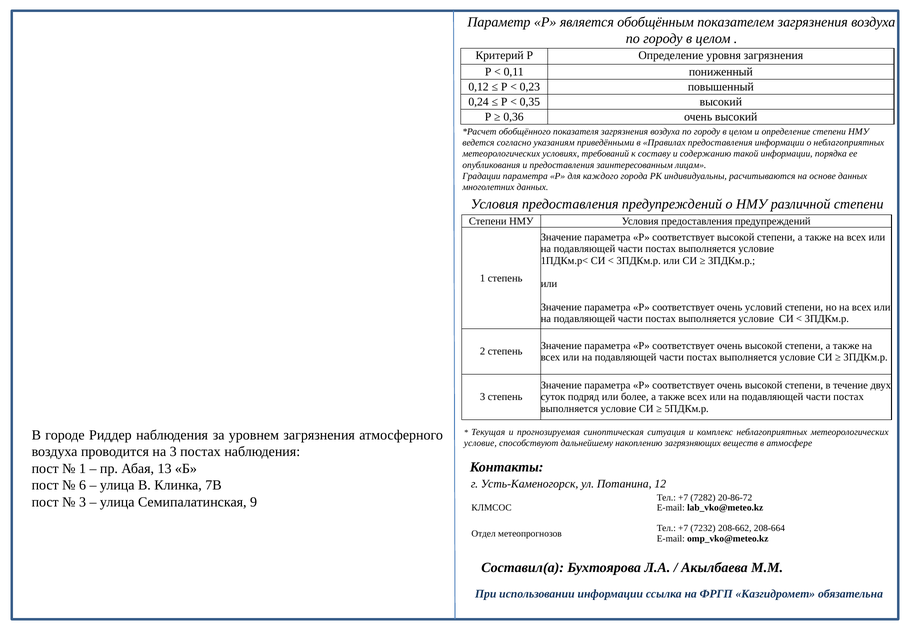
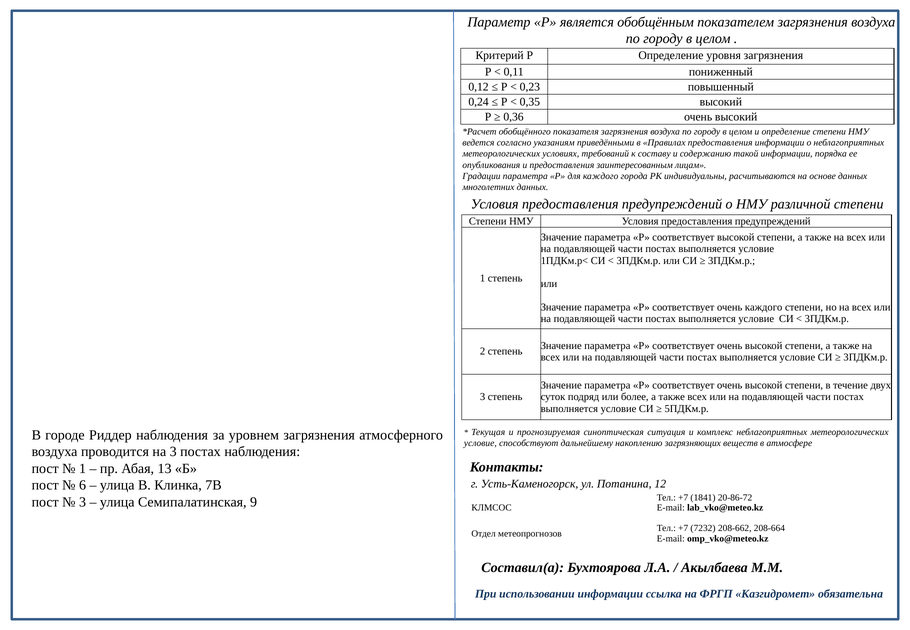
очень условий: условий -> каждого (764, 307)
7282: 7282 -> 1841 (703, 497)
